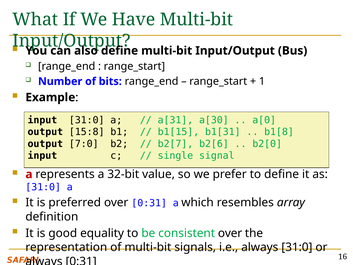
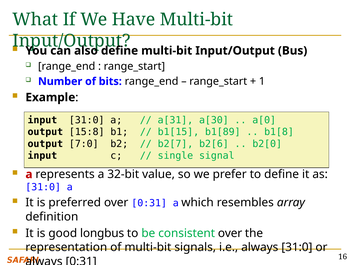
b1[31: b1[31 -> b1[89 (223, 132)
equality: equality -> longbus (102, 233)
